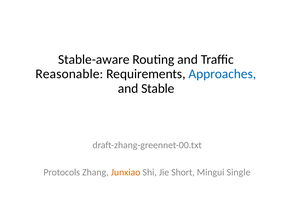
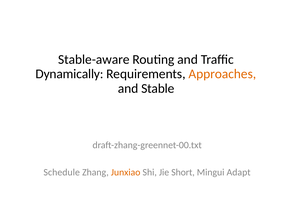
Reasonable: Reasonable -> Dynamically (70, 74)
Approaches colour: blue -> orange (222, 74)
Protocols: Protocols -> Schedule (62, 172)
Single: Single -> Adapt (239, 172)
